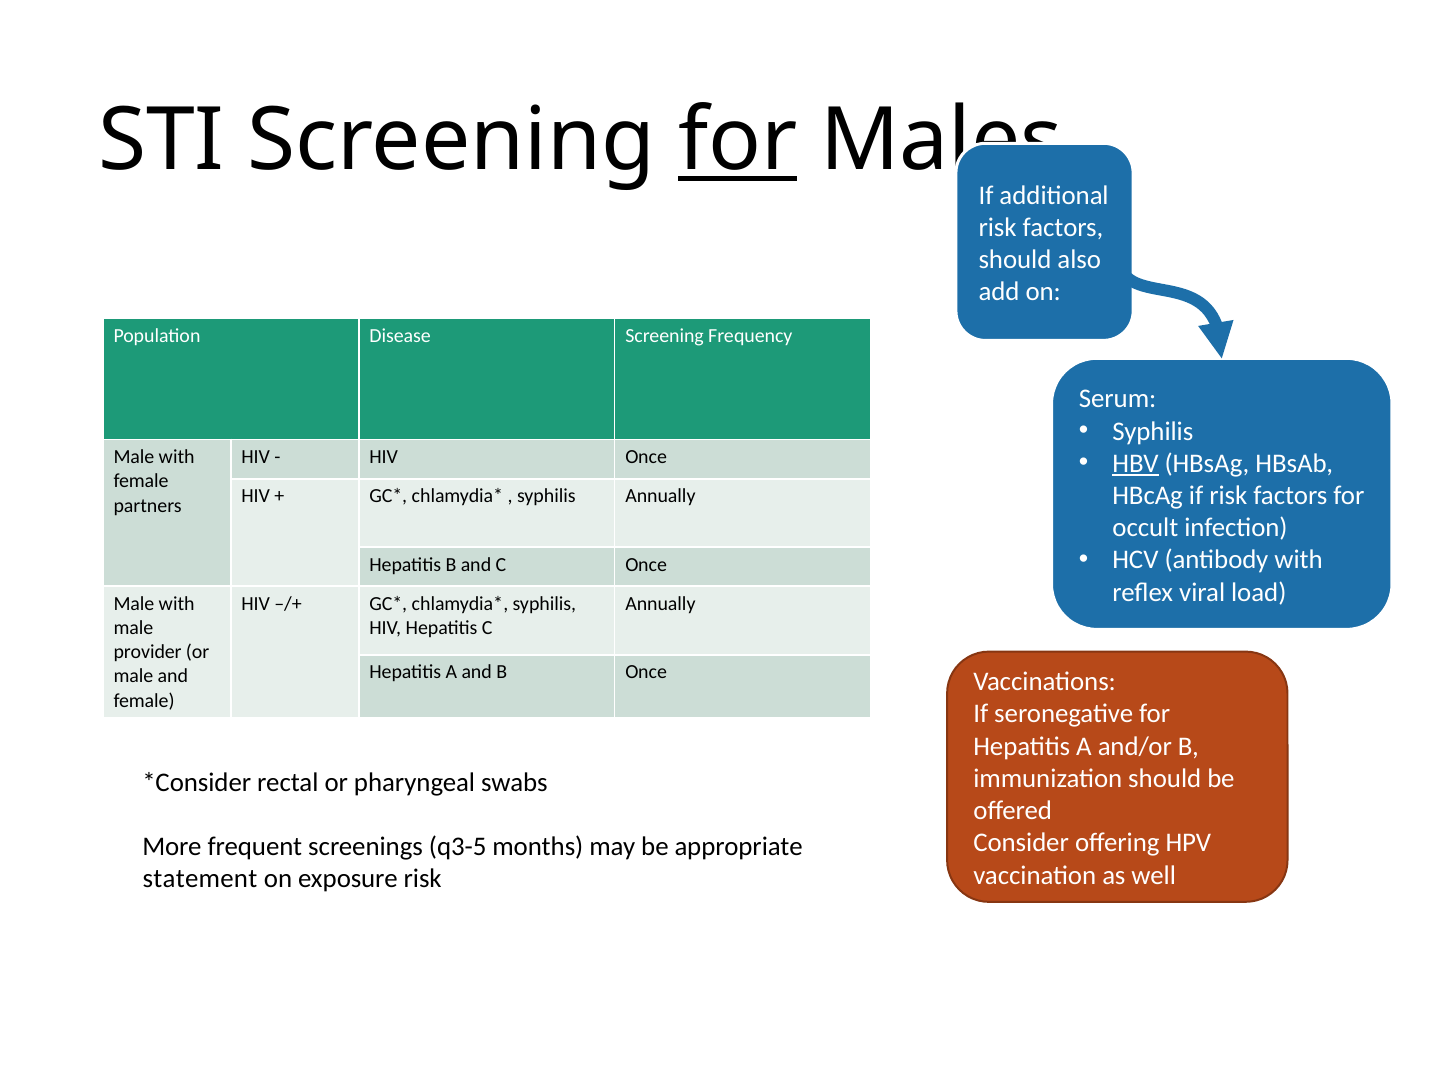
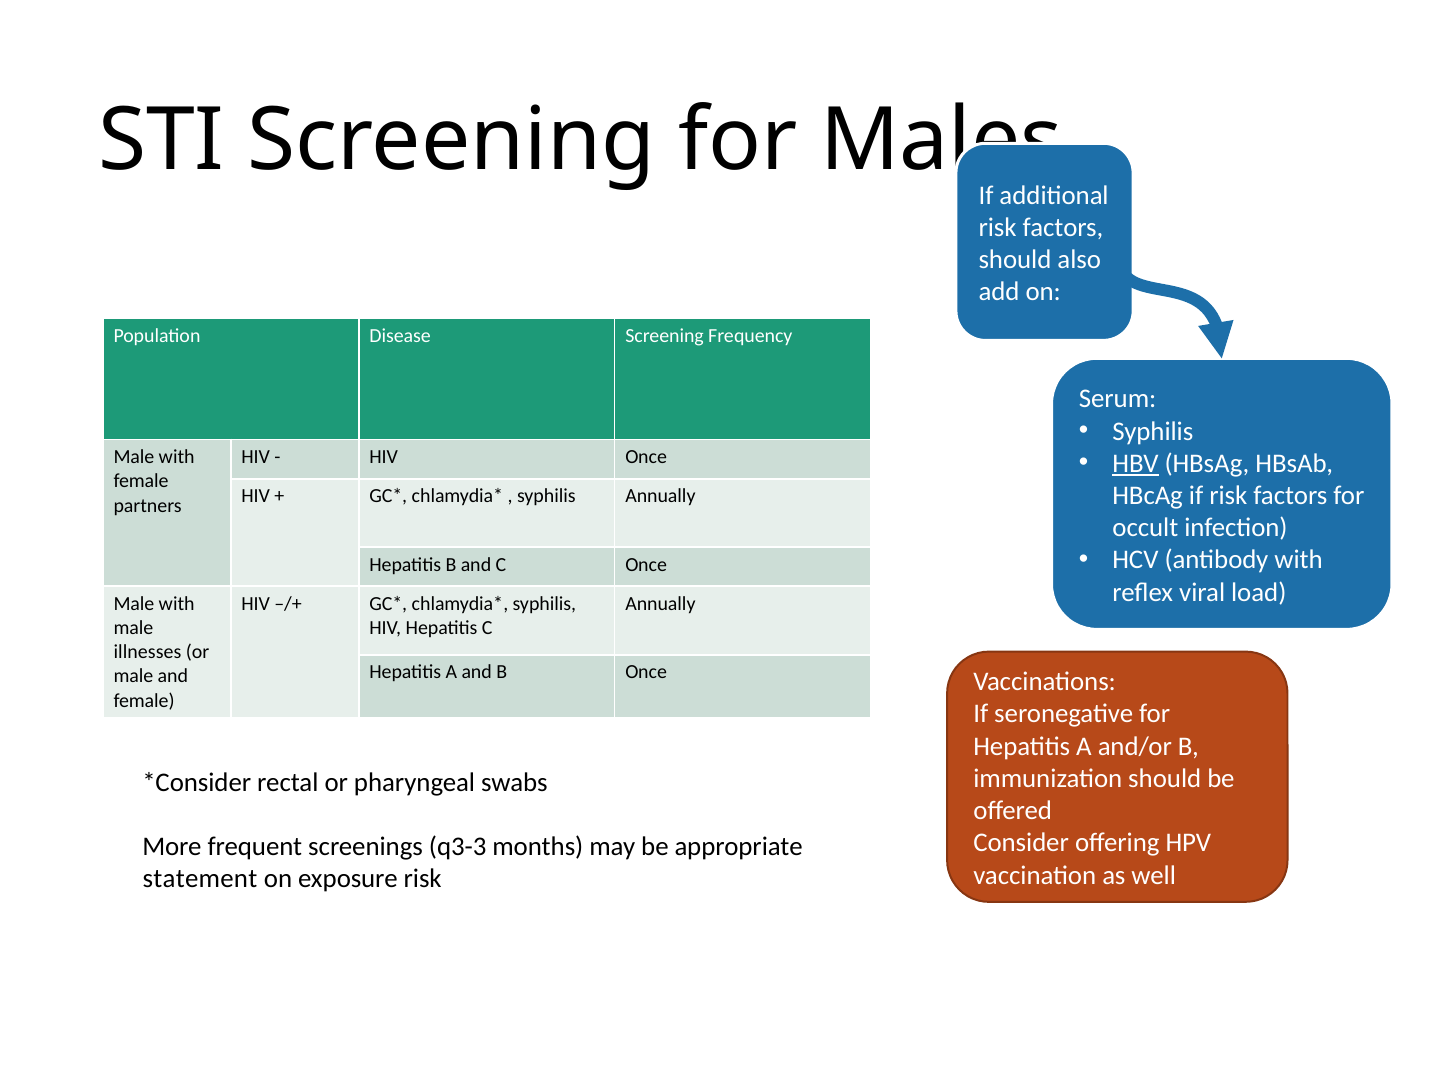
for underline: present -> none (738, 141)
provider: provider -> illnesses (148, 652)
q3-5: q3-5 -> q3-3 (458, 847)
